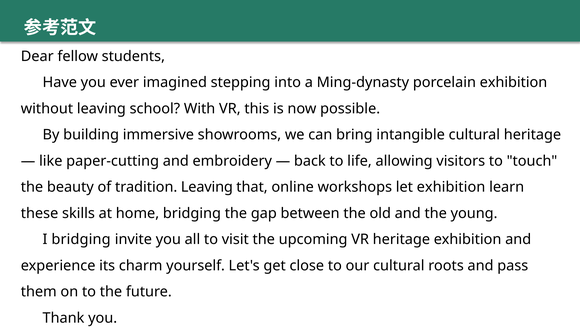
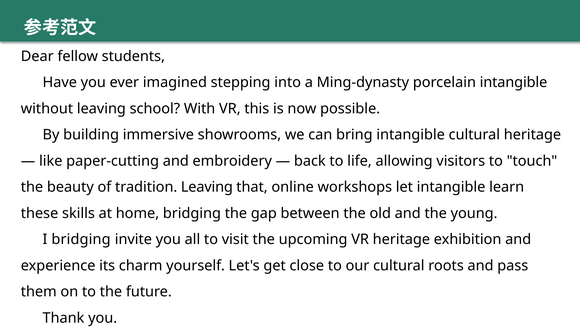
porcelain exhibition: exhibition -> intangible (514, 82)
let exhibition: exhibition -> intangible (451, 187)
